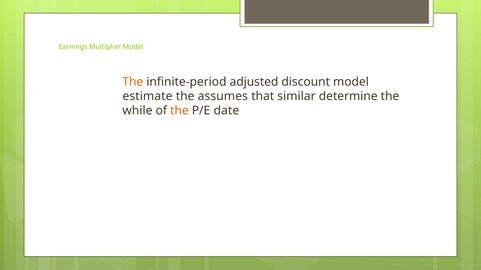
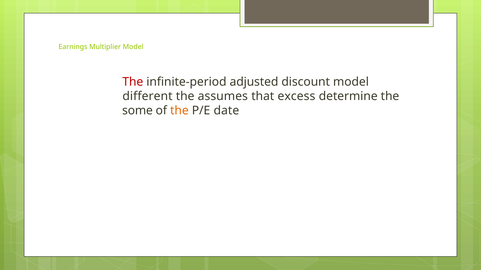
The colour: orange -> red (133, 82)
estimate: estimate -> different (147, 96)
similar: similar -> excess (296, 96)
while: while -> some (138, 111)
